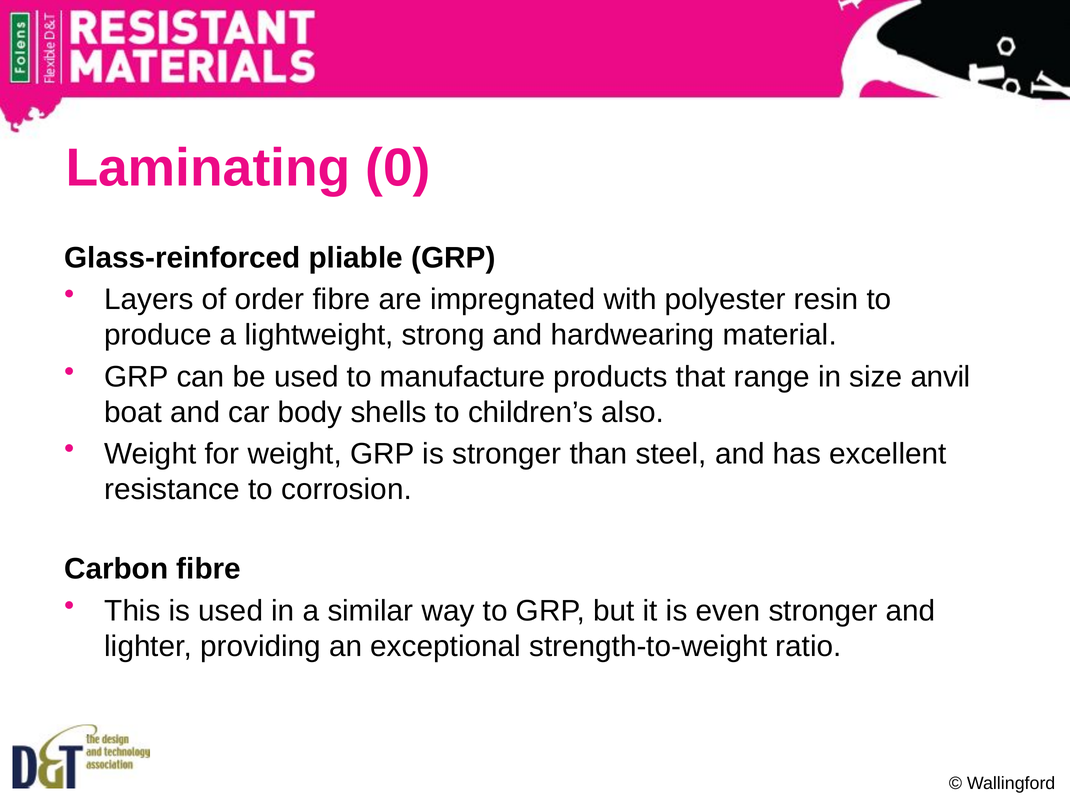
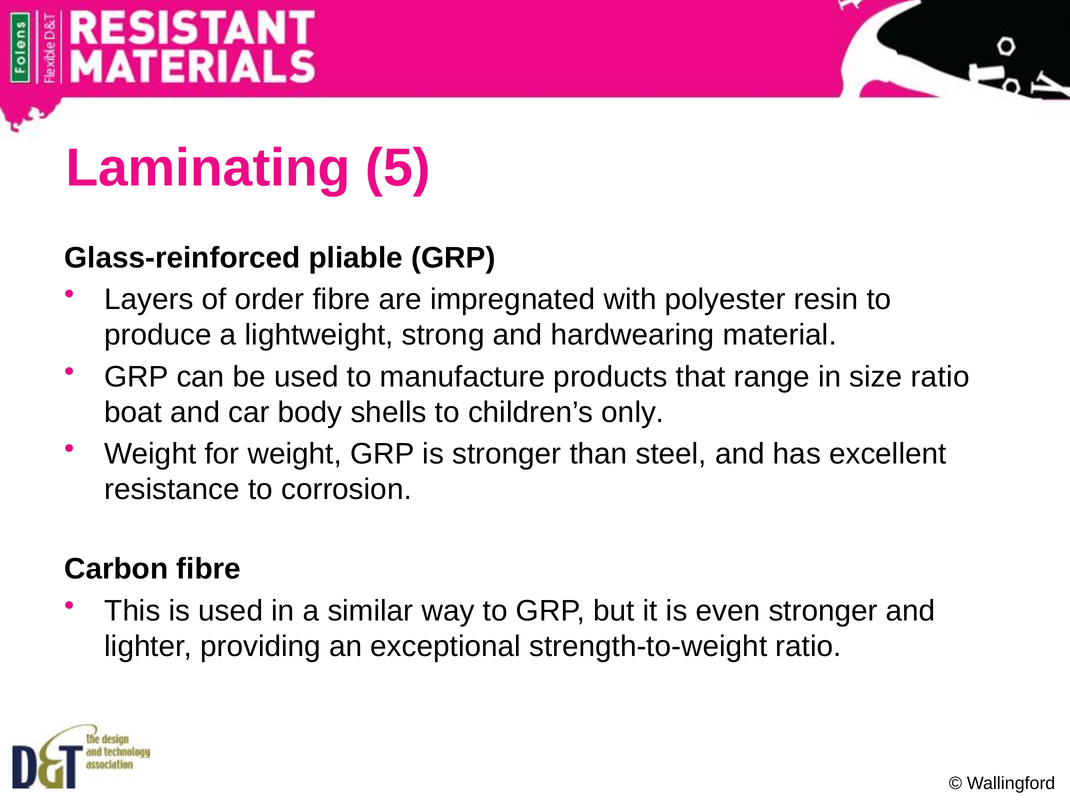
0: 0 -> 5 (398, 168)
size anvil: anvil -> ratio (940, 377)
also: also -> only (633, 413)
